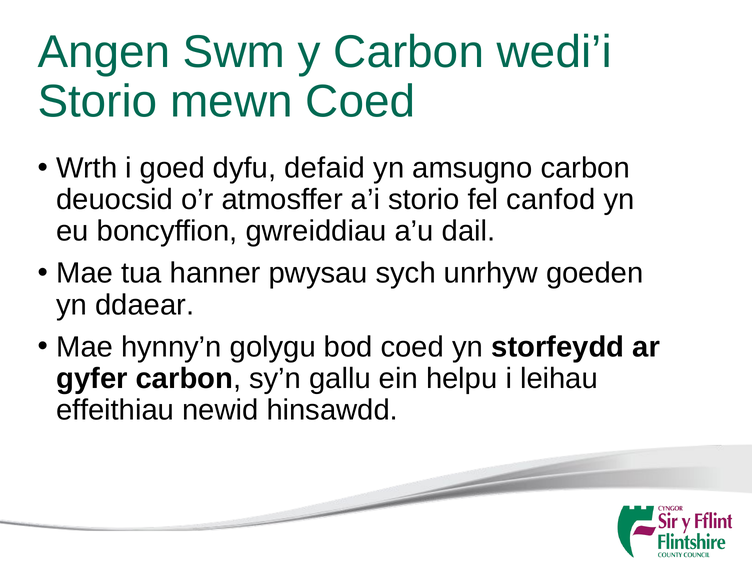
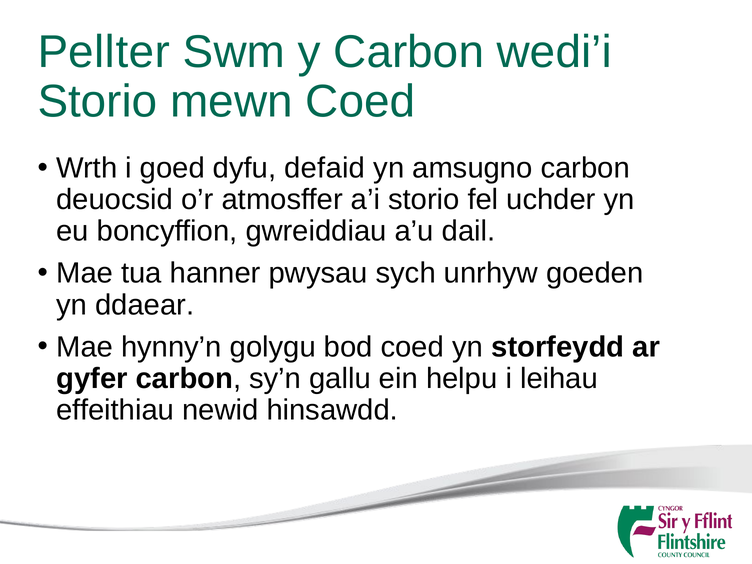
Angen: Angen -> Pellter (104, 52)
canfod: canfod -> uchder (551, 200)
